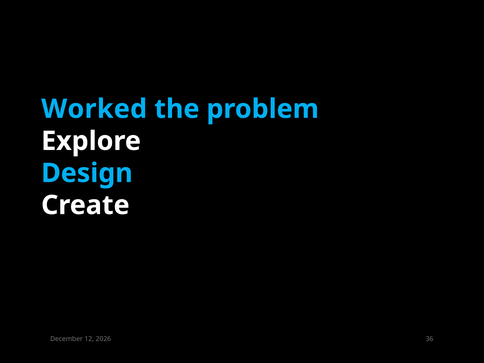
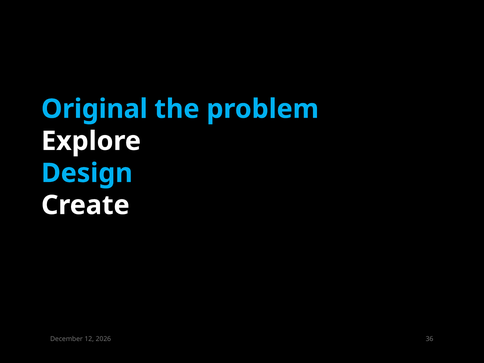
Worked: Worked -> Original (94, 109)
